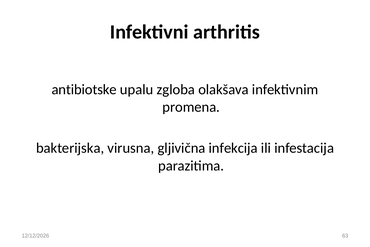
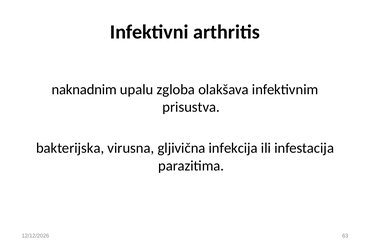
antibiotske: antibiotske -> naknadnim (84, 89)
promena: promena -> prisustva (191, 107)
